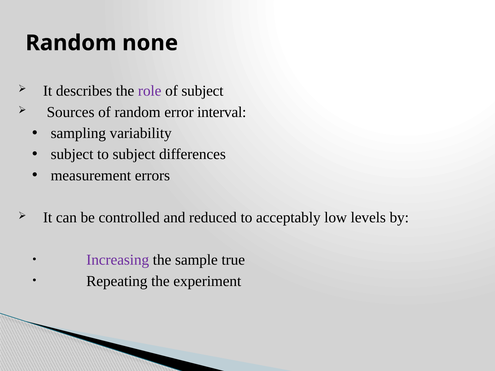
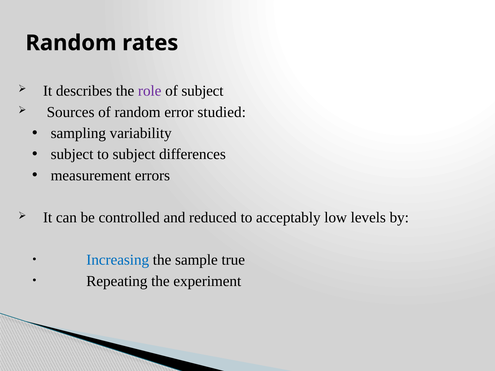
none: none -> rates (150, 43)
interval: interval -> studied (222, 112)
Increasing colour: purple -> blue (118, 260)
